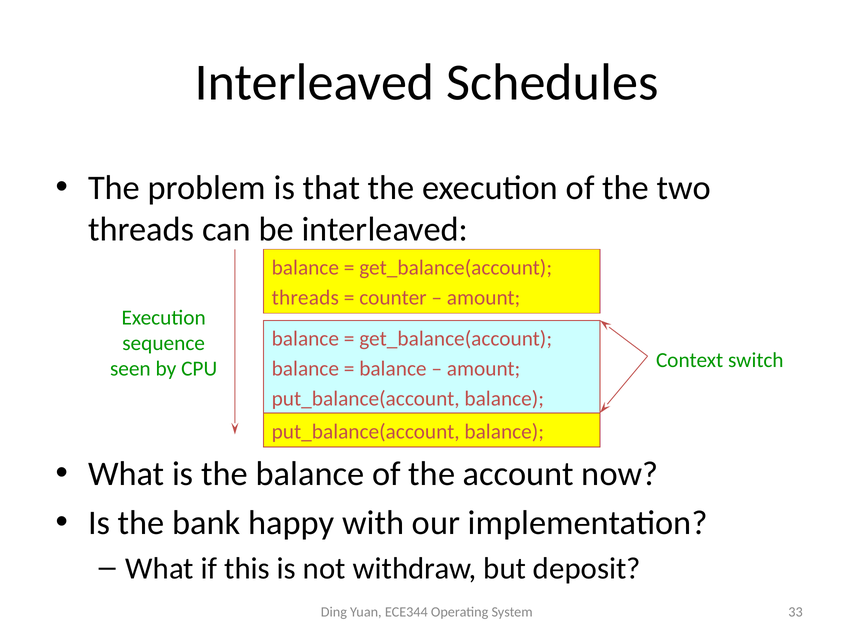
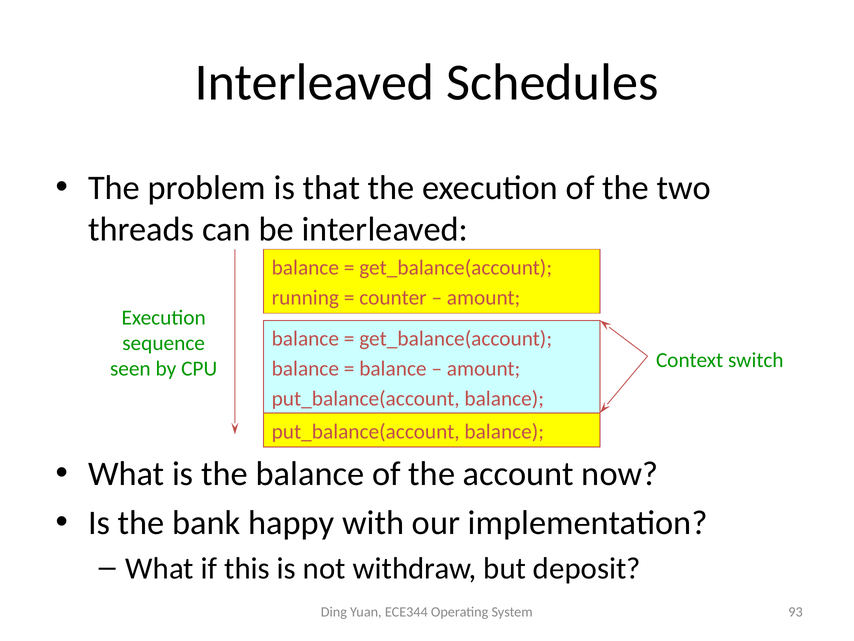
threads: threads -> running (305, 297)
33: 33 -> 93 (796, 612)
